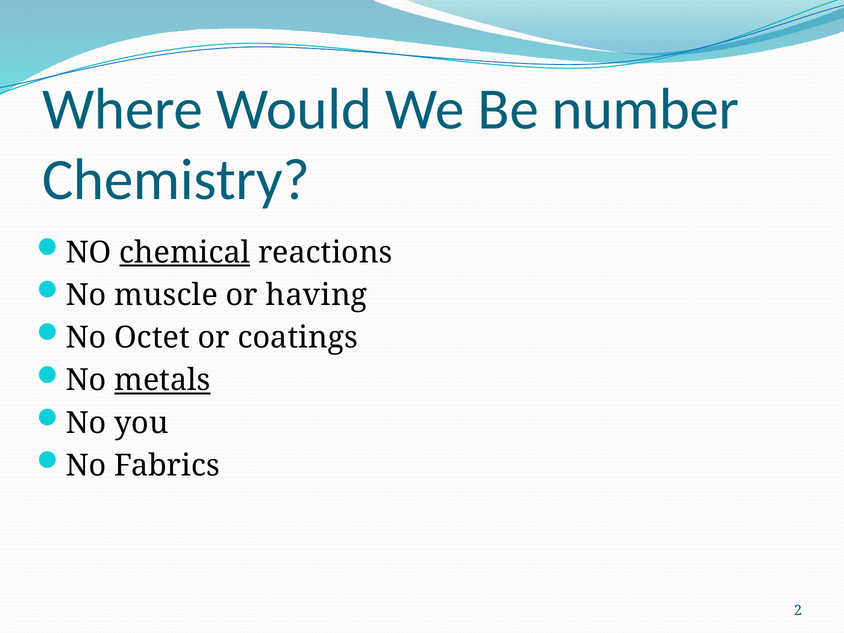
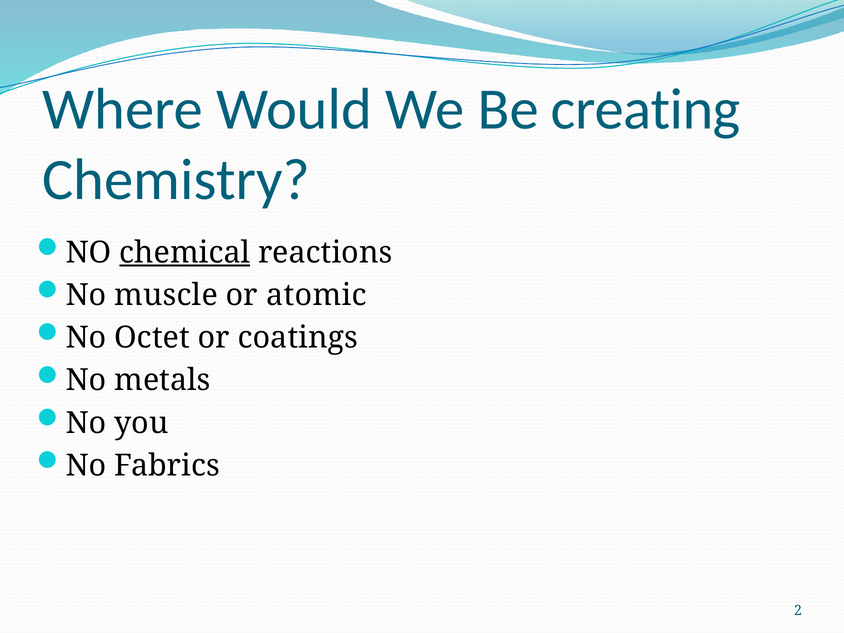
number: number -> creating (646, 110)
having: having -> atomic (317, 295)
metals underline: present -> none (162, 380)
